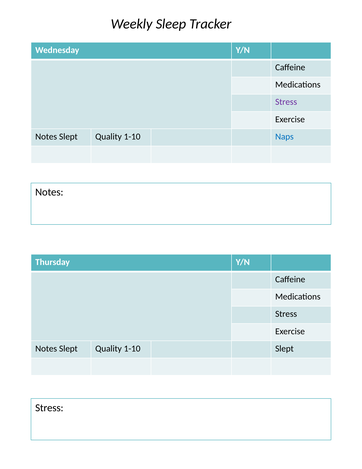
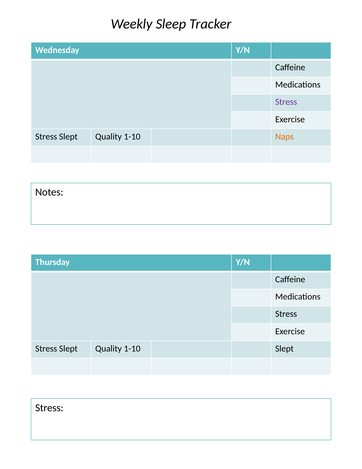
Notes: Notes -> Stress (46, 136)
Naps colour: blue -> orange (284, 136)
Notes: Notes -> Stress (46, 348)
